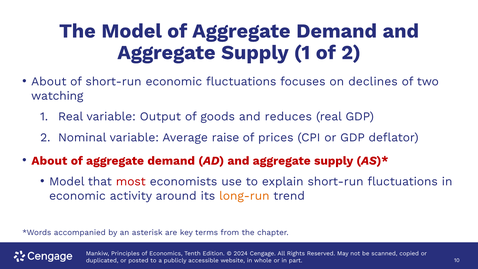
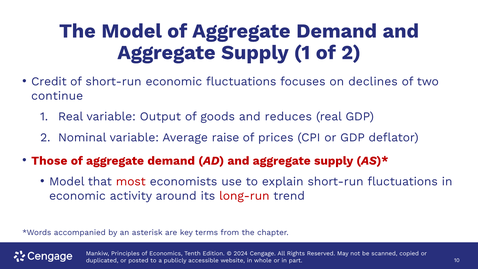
About: About -> Credit (49, 81)
watching: watching -> continue (57, 96)
About: About -> Those (49, 161)
long-run colour: orange -> red (244, 196)
